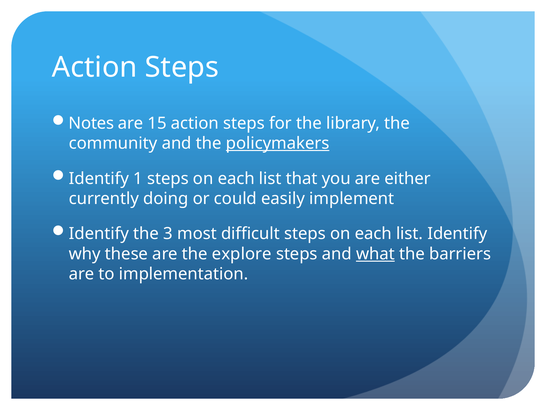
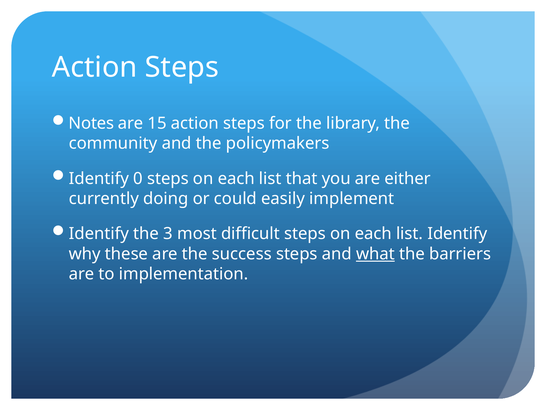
policymakers underline: present -> none (278, 143)
1: 1 -> 0 (138, 178)
explore: explore -> success (242, 254)
